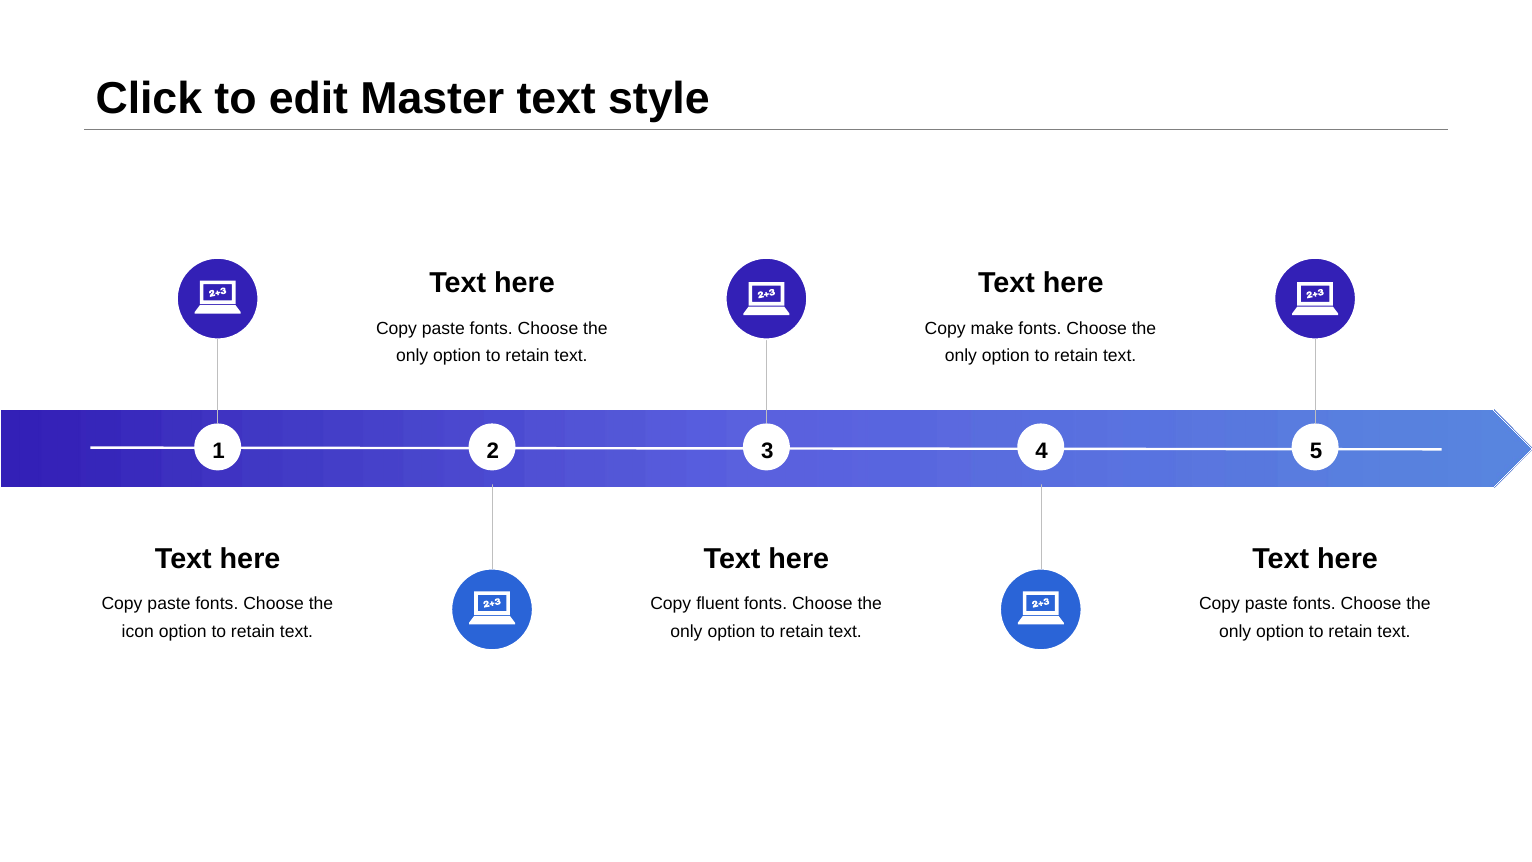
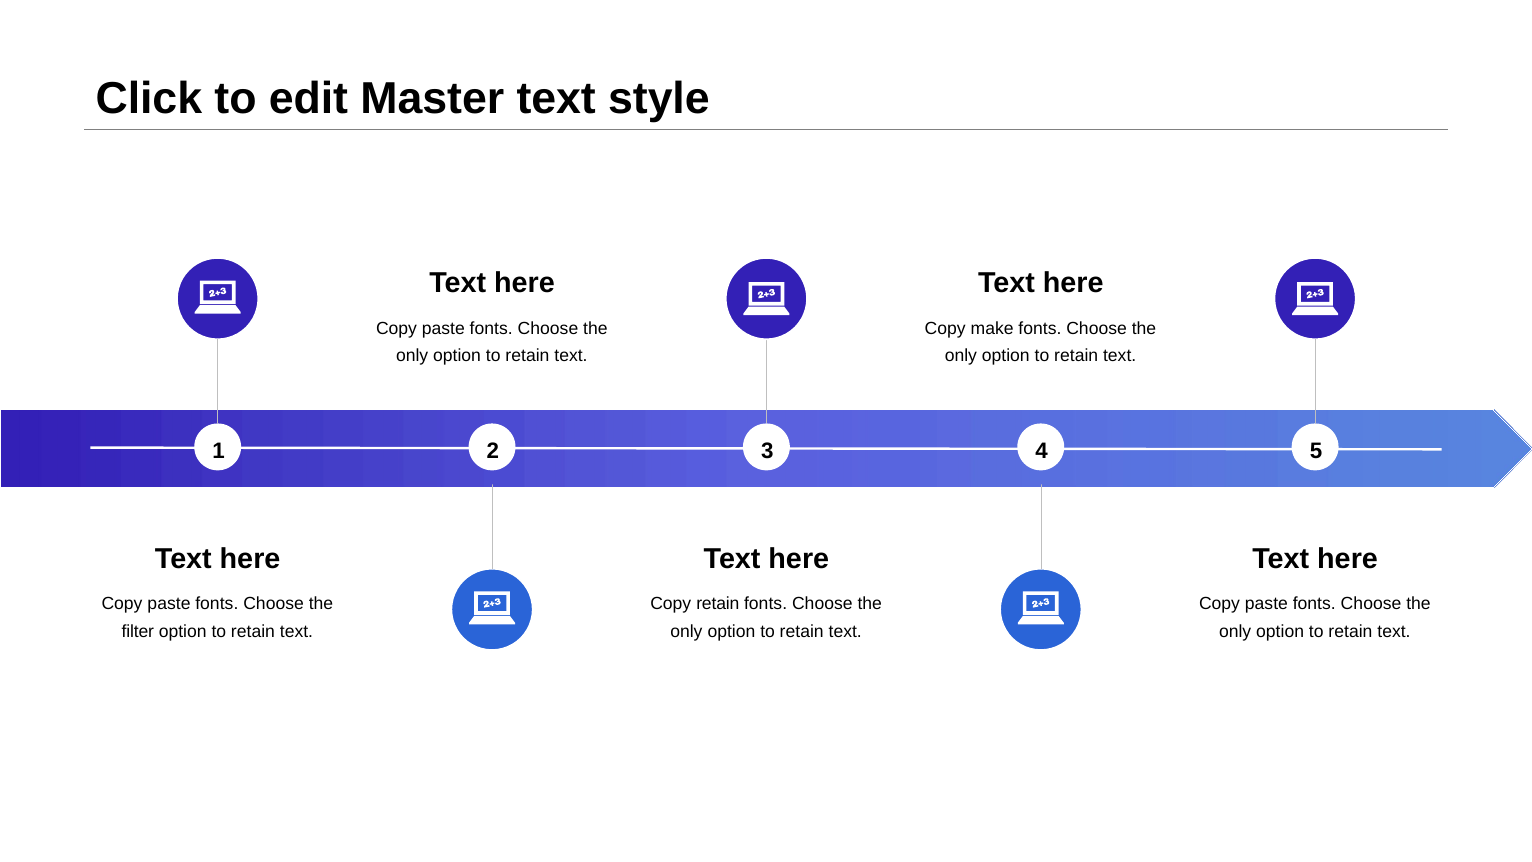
Copy fluent: fluent -> retain (718, 604)
icon: icon -> filter (138, 631)
